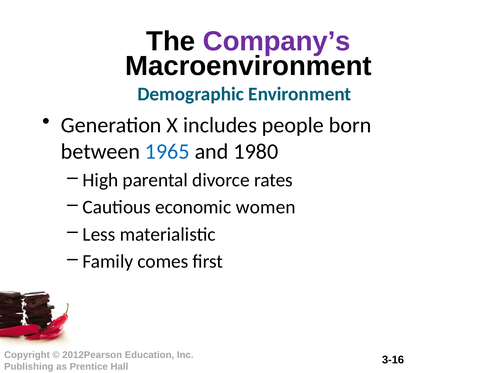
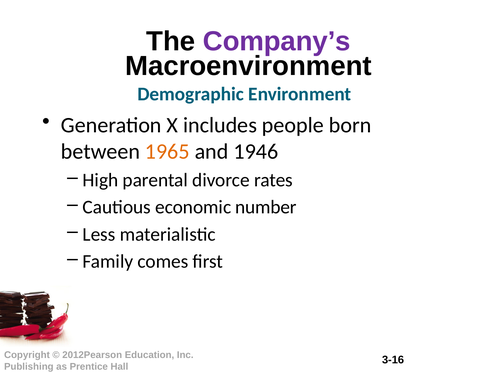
1965 colour: blue -> orange (167, 151)
1980: 1980 -> 1946 (256, 151)
women: women -> number (266, 207)
